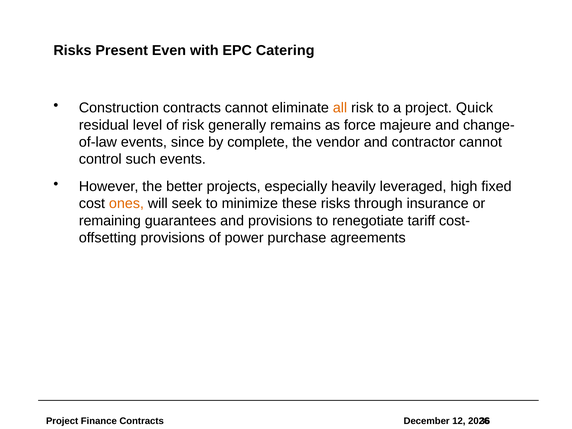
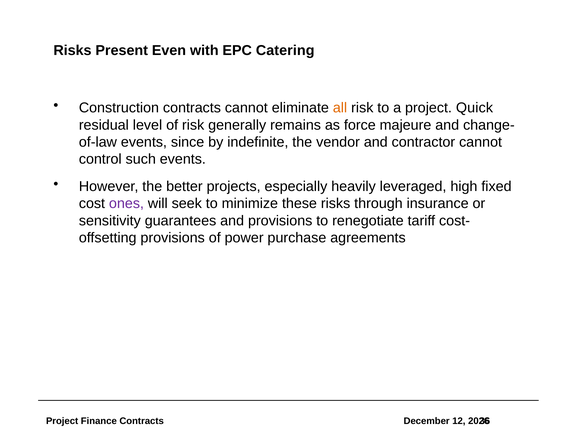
complete: complete -> indefinite (258, 142)
ones colour: orange -> purple (126, 204)
remaining: remaining -> sensitivity (110, 221)
